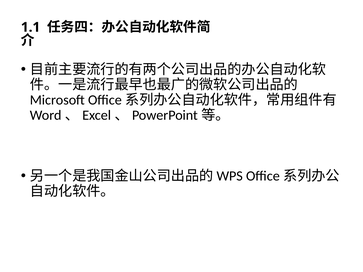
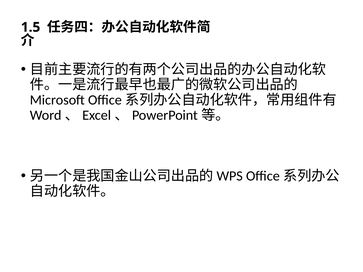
1.1: 1.1 -> 1.5 (31, 27)
